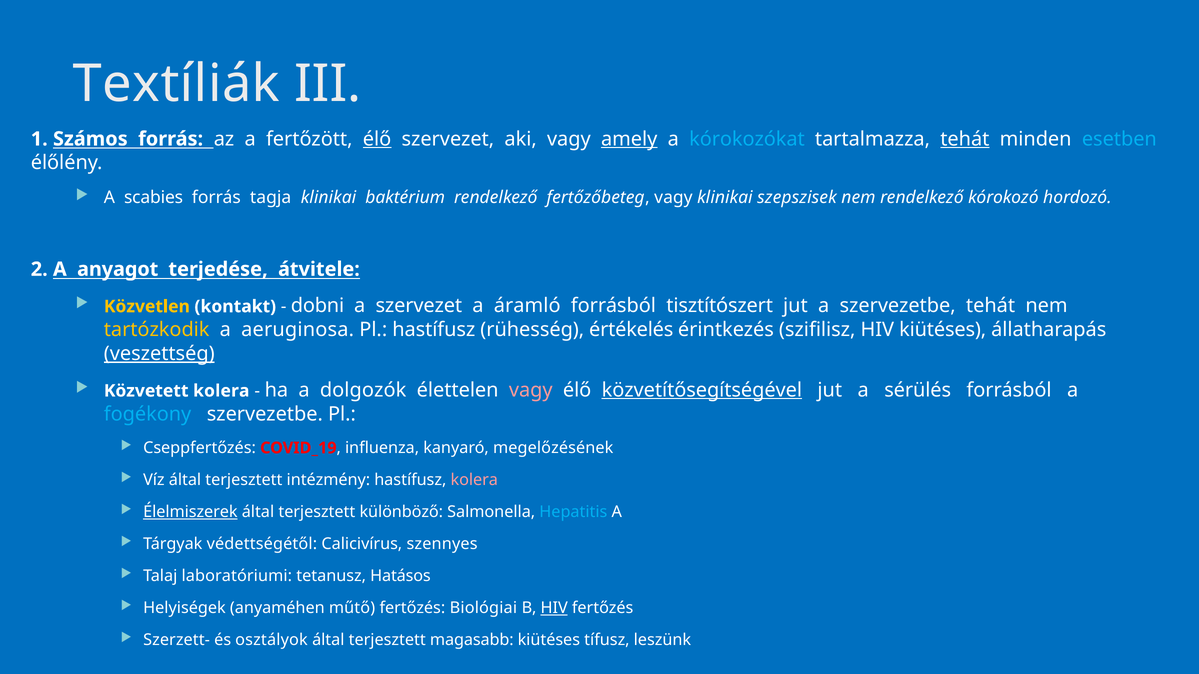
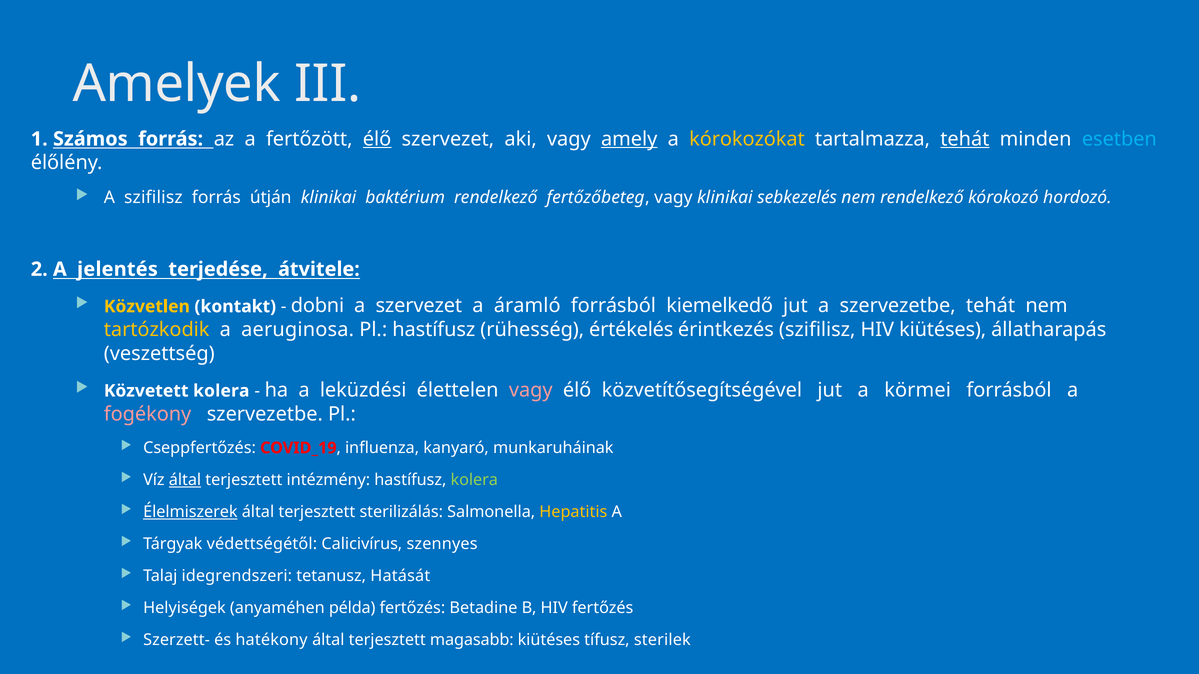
Textíliák: Textíliák -> Amelyek (177, 84)
kórokozókat colour: light blue -> yellow (747, 139)
A scabies: scabies -> szifilisz (153, 198)
tagja: tagja -> útján (271, 198)
szepszisek: szepszisek -> sebkezelés (797, 198)
anyagot: anyagot -> jelentés (118, 269)
tisztítószert: tisztítószert -> kiemelkedő (720, 306)
veszettség underline: present -> none (159, 354)
dolgozók: dolgozók -> leküzdési (363, 390)
közvetítősegítségével underline: present -> none (702, 390)
sérülés: sérülés -> körmei (918, 390)
fogékony colour: light blue -> pink (148, 414)
megelőzésének: megelőzésének -> munkaruháinak (553, 448)
által underline: none -> present (185, 480)
kolera colour: pink -> light green (474, 480)
különböző: különböző -> sterilizálás (401, 512)
Hepatitis colour: light blue -> yellow (573, 512)
laboratóriumi: laboratóriumi -> idegrendszeri (237, 576)
Hatásos: Hatásos -> Hatását (400, 576)
műtő: műtő -> példa (352, 608)
Biológiai: Biológiai -> Betadine (483, 608)
HIV underline: present -> none (554, 608)
osztályok: osztályok -> hatékony (271, 640)
leszünk: leszünk -> sterilek (662, 640)
